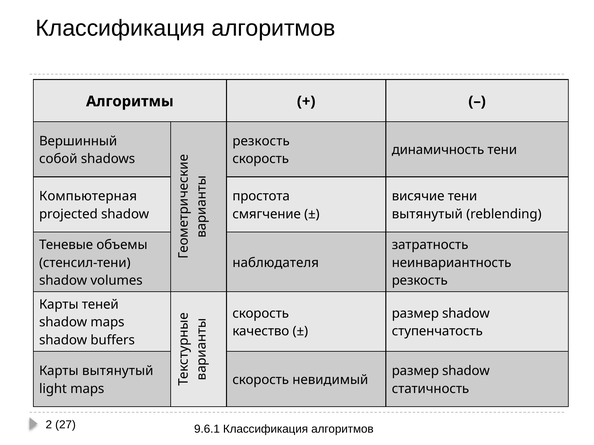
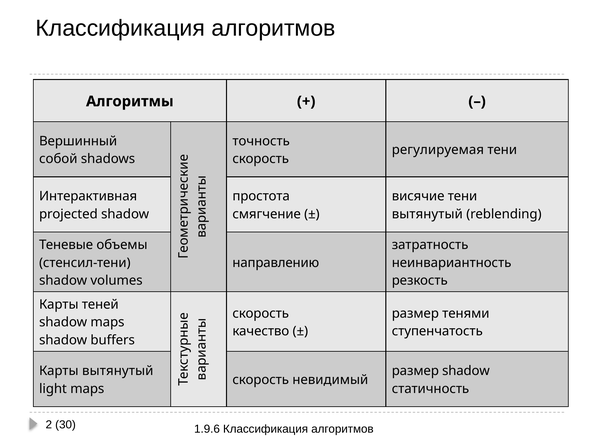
резкость: резкость -> точность (261, 141)
динамичность: динамичность -> регулируемая (438, 150)
Компьютерная: Компьютерная -> Интерактивная (88, 196)
наблюдателя: наблюдателя -> направлению (276, 263)
shadow: shadow -> тенями (466, 314)
27: 27 -> 30 (66, 425)
9.6.1: 9.6.1 -> 1.9.6 (207, 430)
